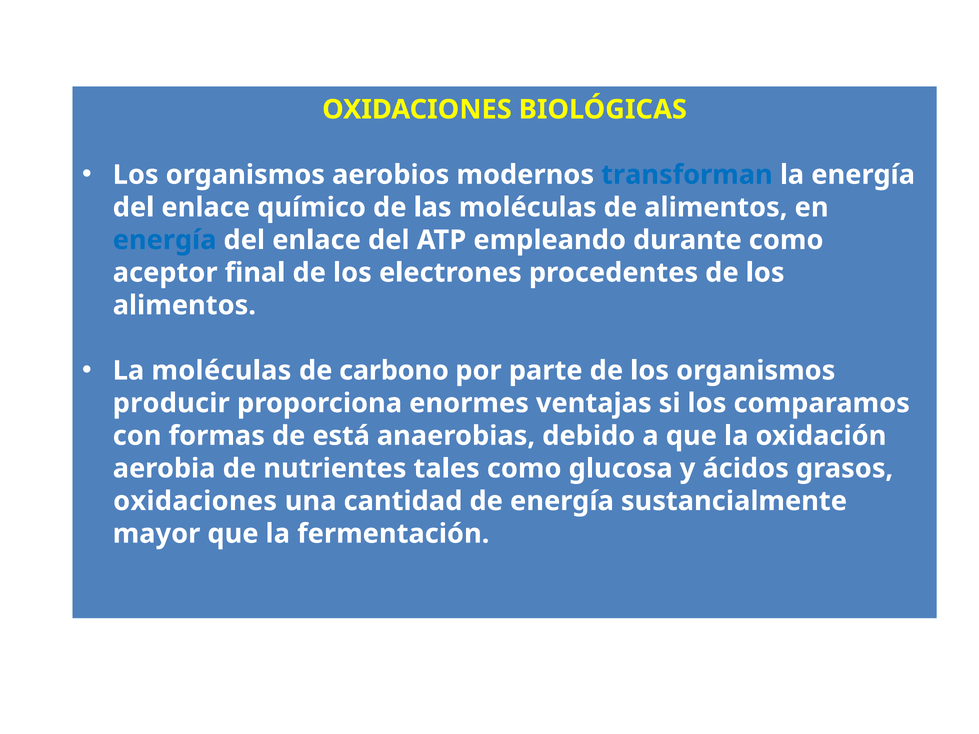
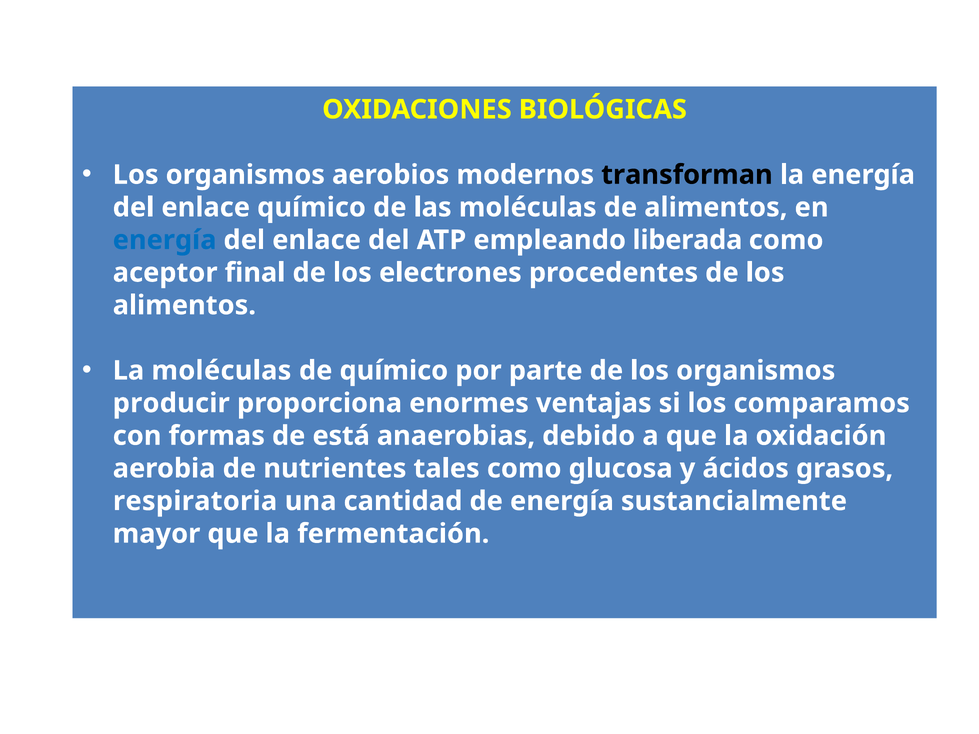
transforman colour: blue -> black (687, 175)
durante: durante -> liberada (687, 240)
de carbono: carbono -> químico (394, 371)
oxidaciones: oxidaciones -> respiratoria (195, 501)
